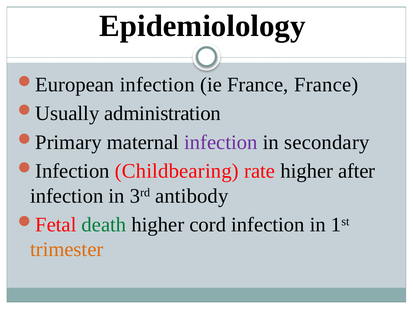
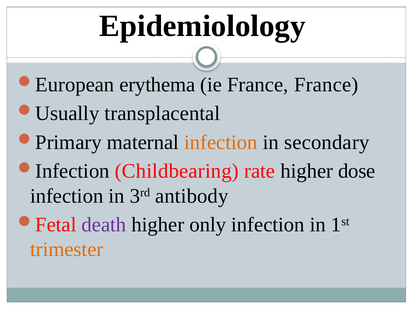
infection: infection -> erythema (157, 85)
administration: administration -> transplacental (162, 114)
infection colour: purple -> orange (221, 143)
after: after -> dose (357, 172)
death colour: green -> purple (104, 225)
cord: cord -> only (208, 225)
